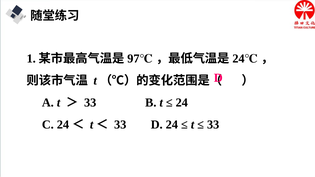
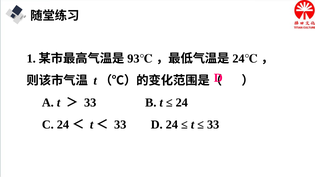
97: 97 -> 93 (133, 59)
